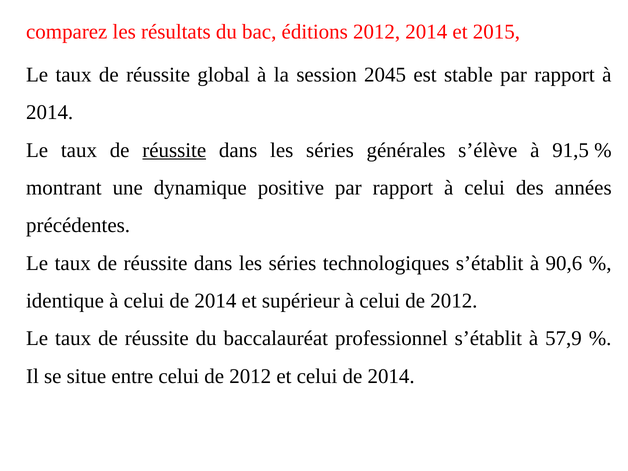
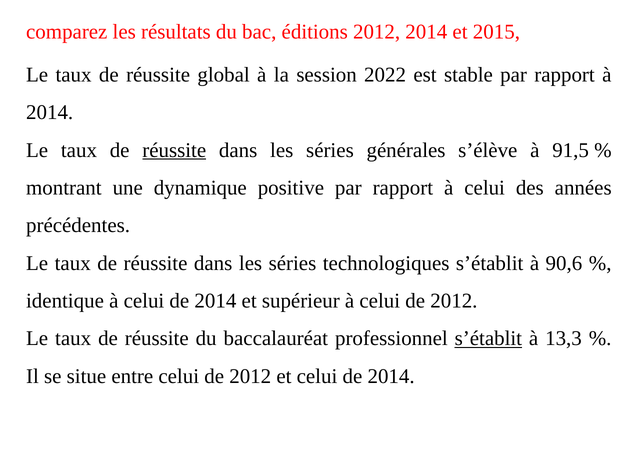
2045: 2045 -> 2022 (385, 75)
s’établit underline: none -> present (488, 338)
57,9: 57,9 -> 13,3 (564, 338)
